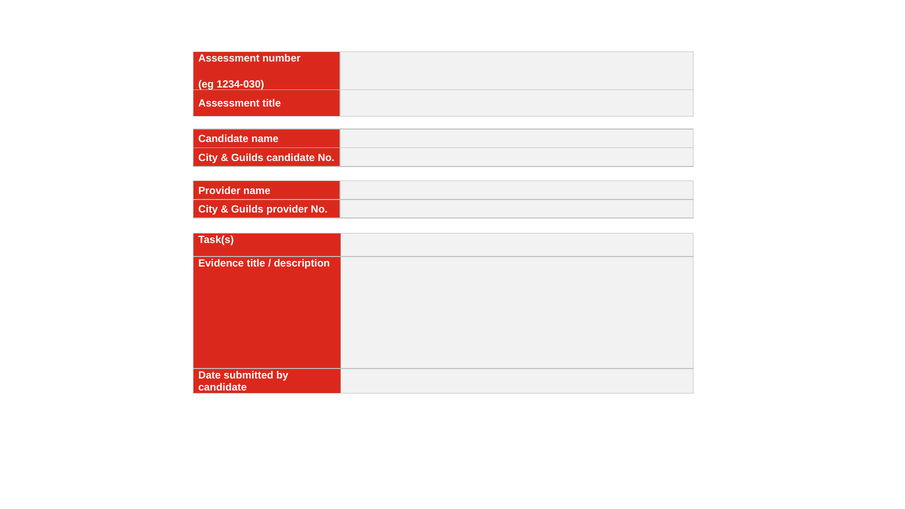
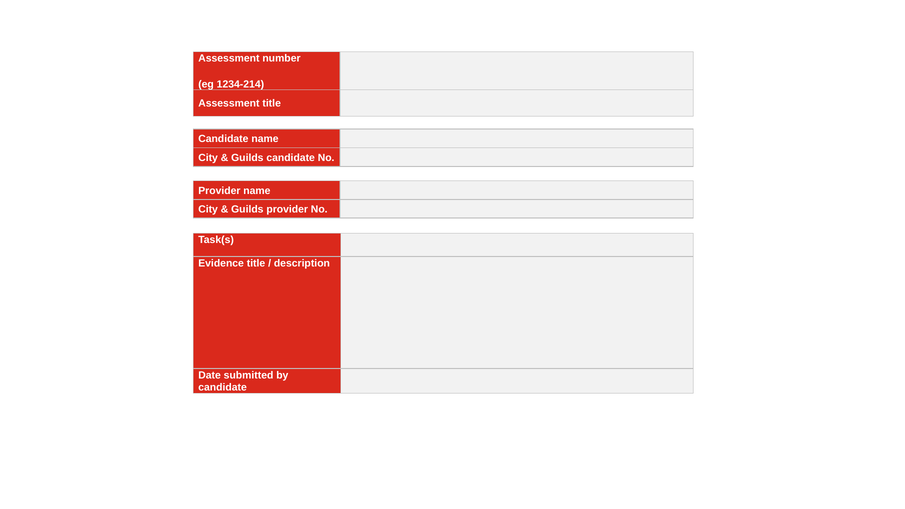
1234-030: 1234-030 -> 1234-214 (240, 84)
